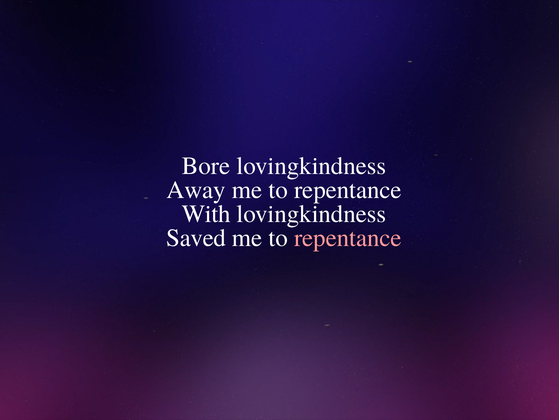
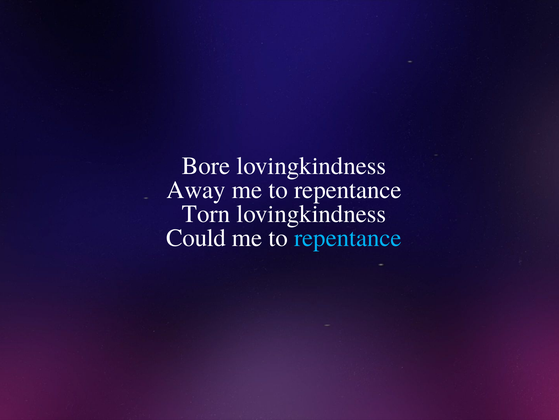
With: With -> Torn (206, 214)
Saved: Saved -> Could (196, 237)
repentance colour: pink -> light blue (348, 237)
